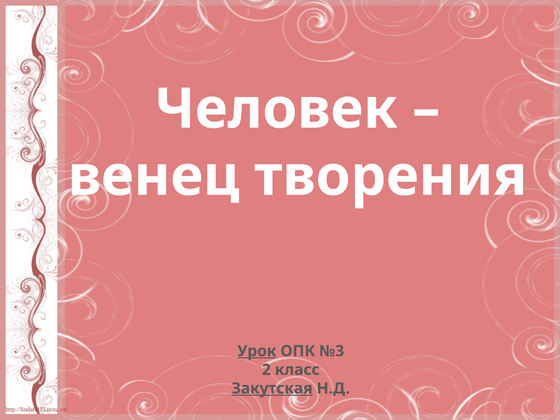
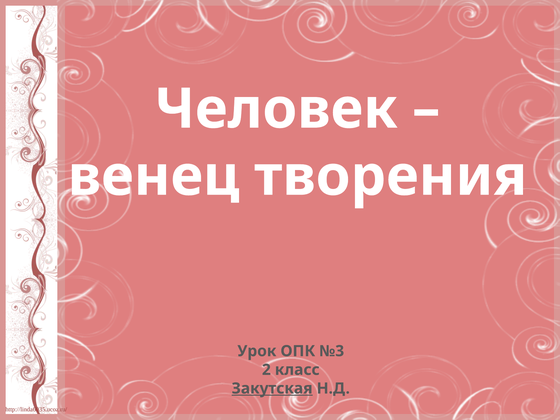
Урок underline: present -> none (257, 351)
